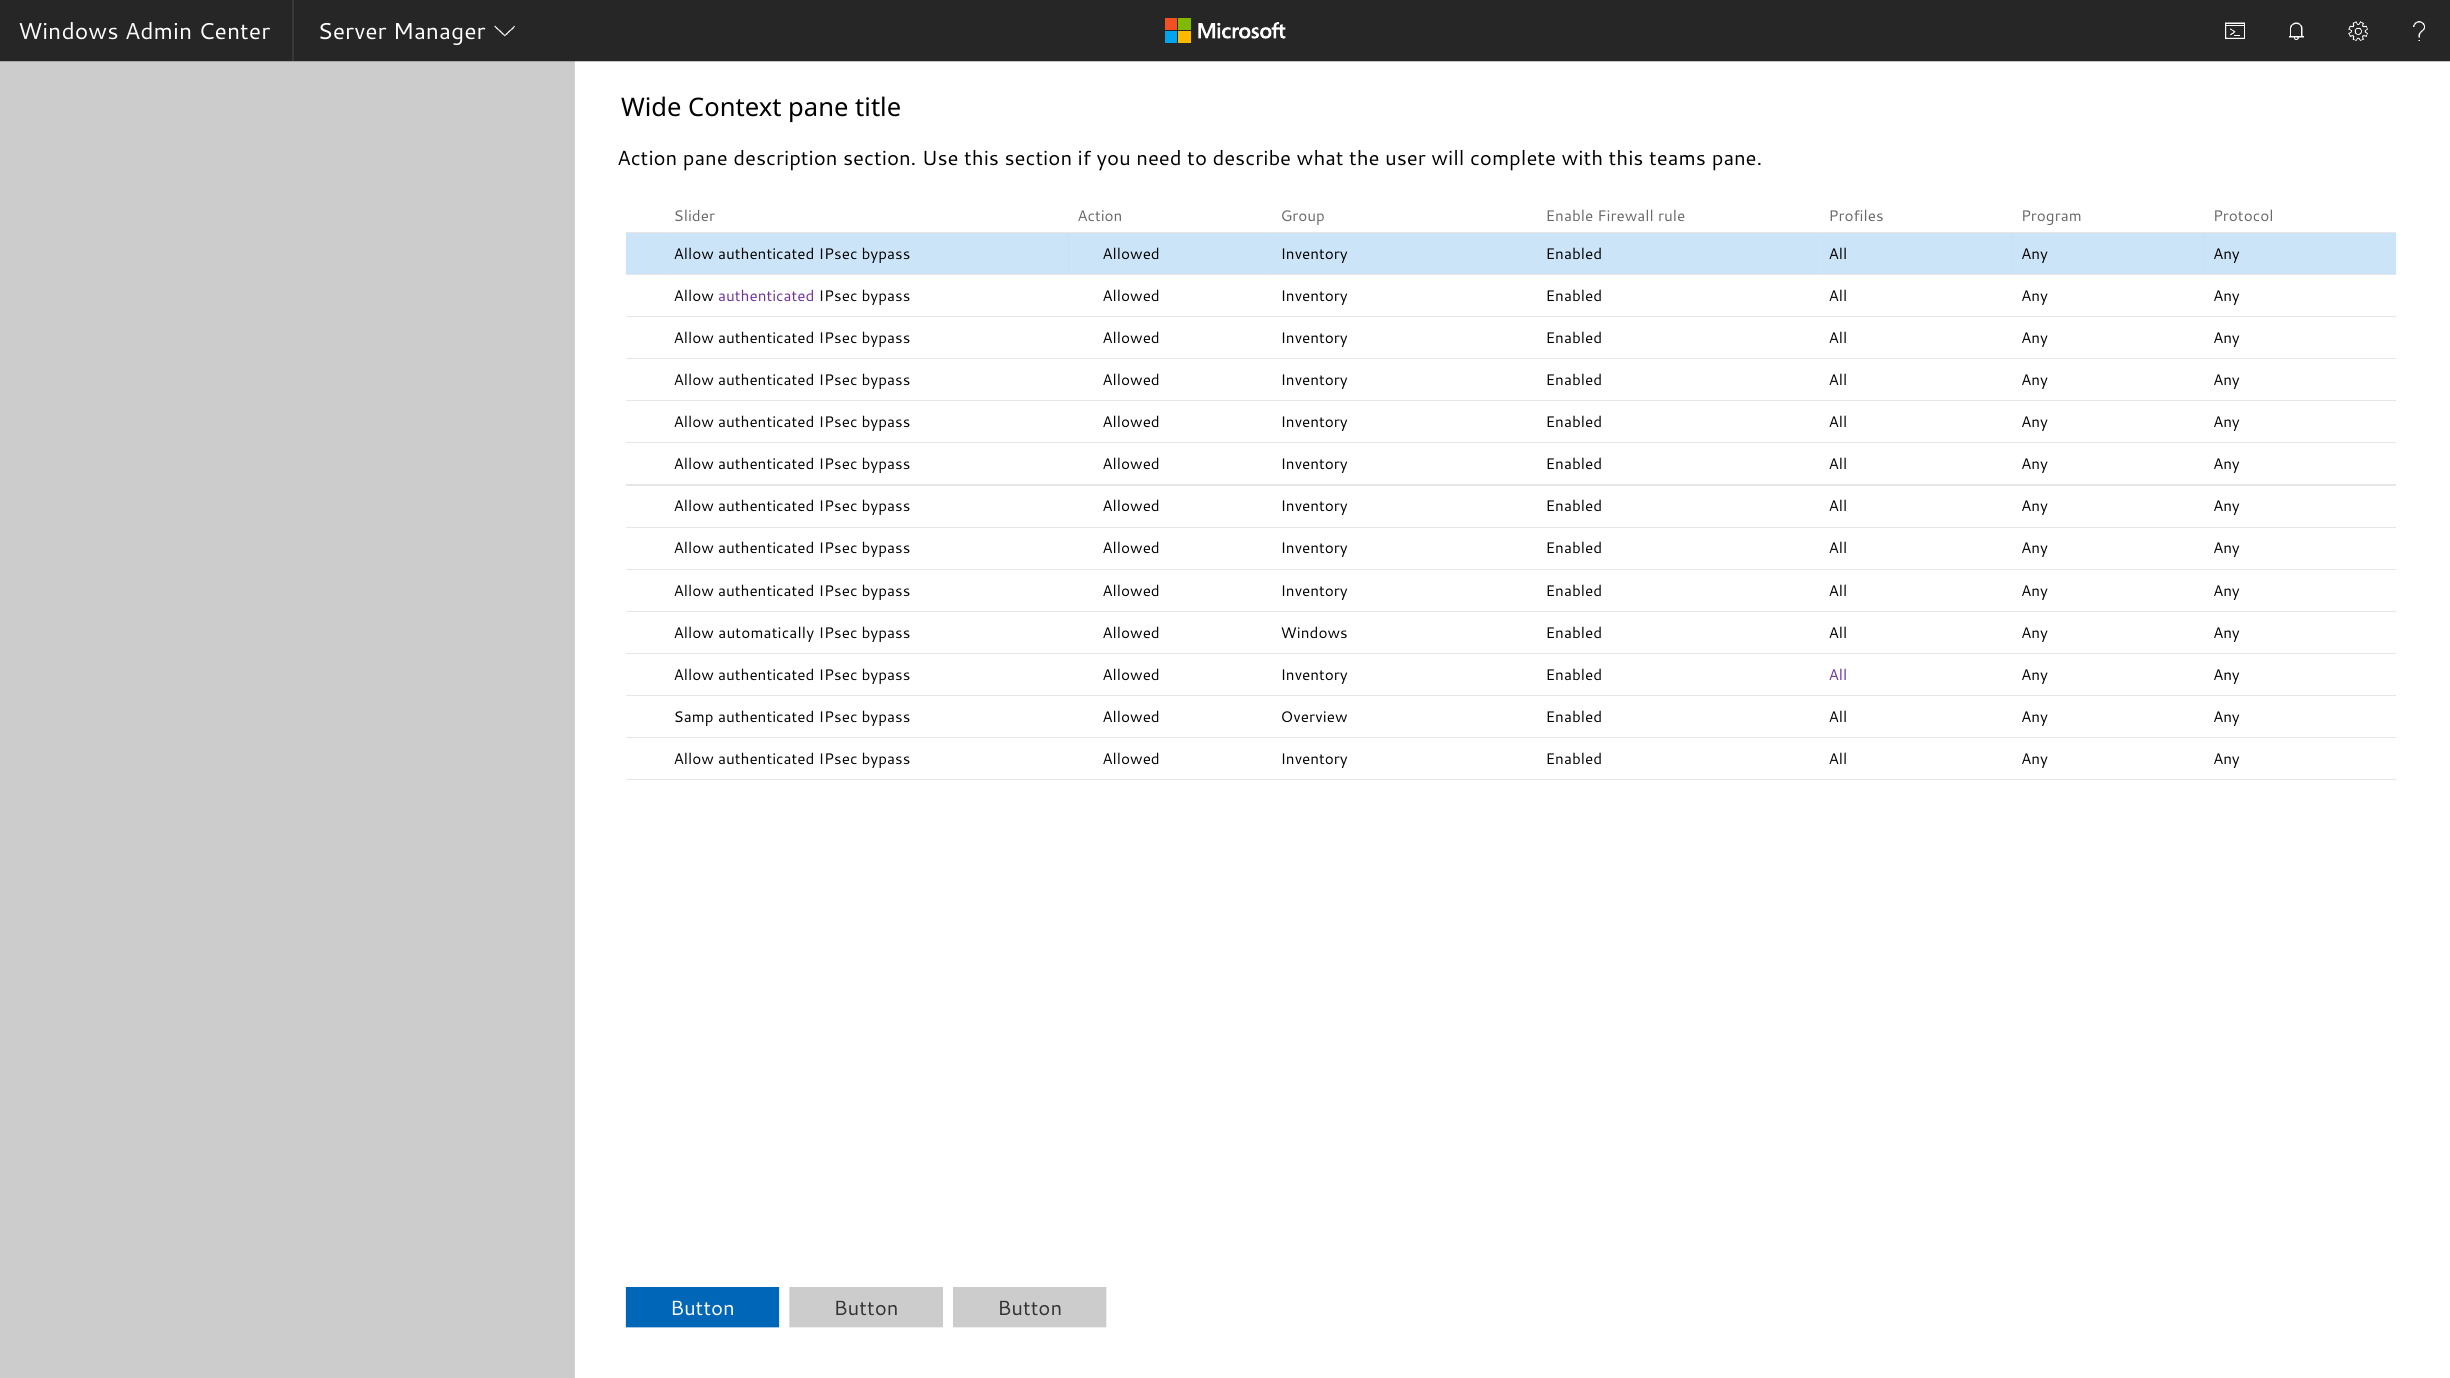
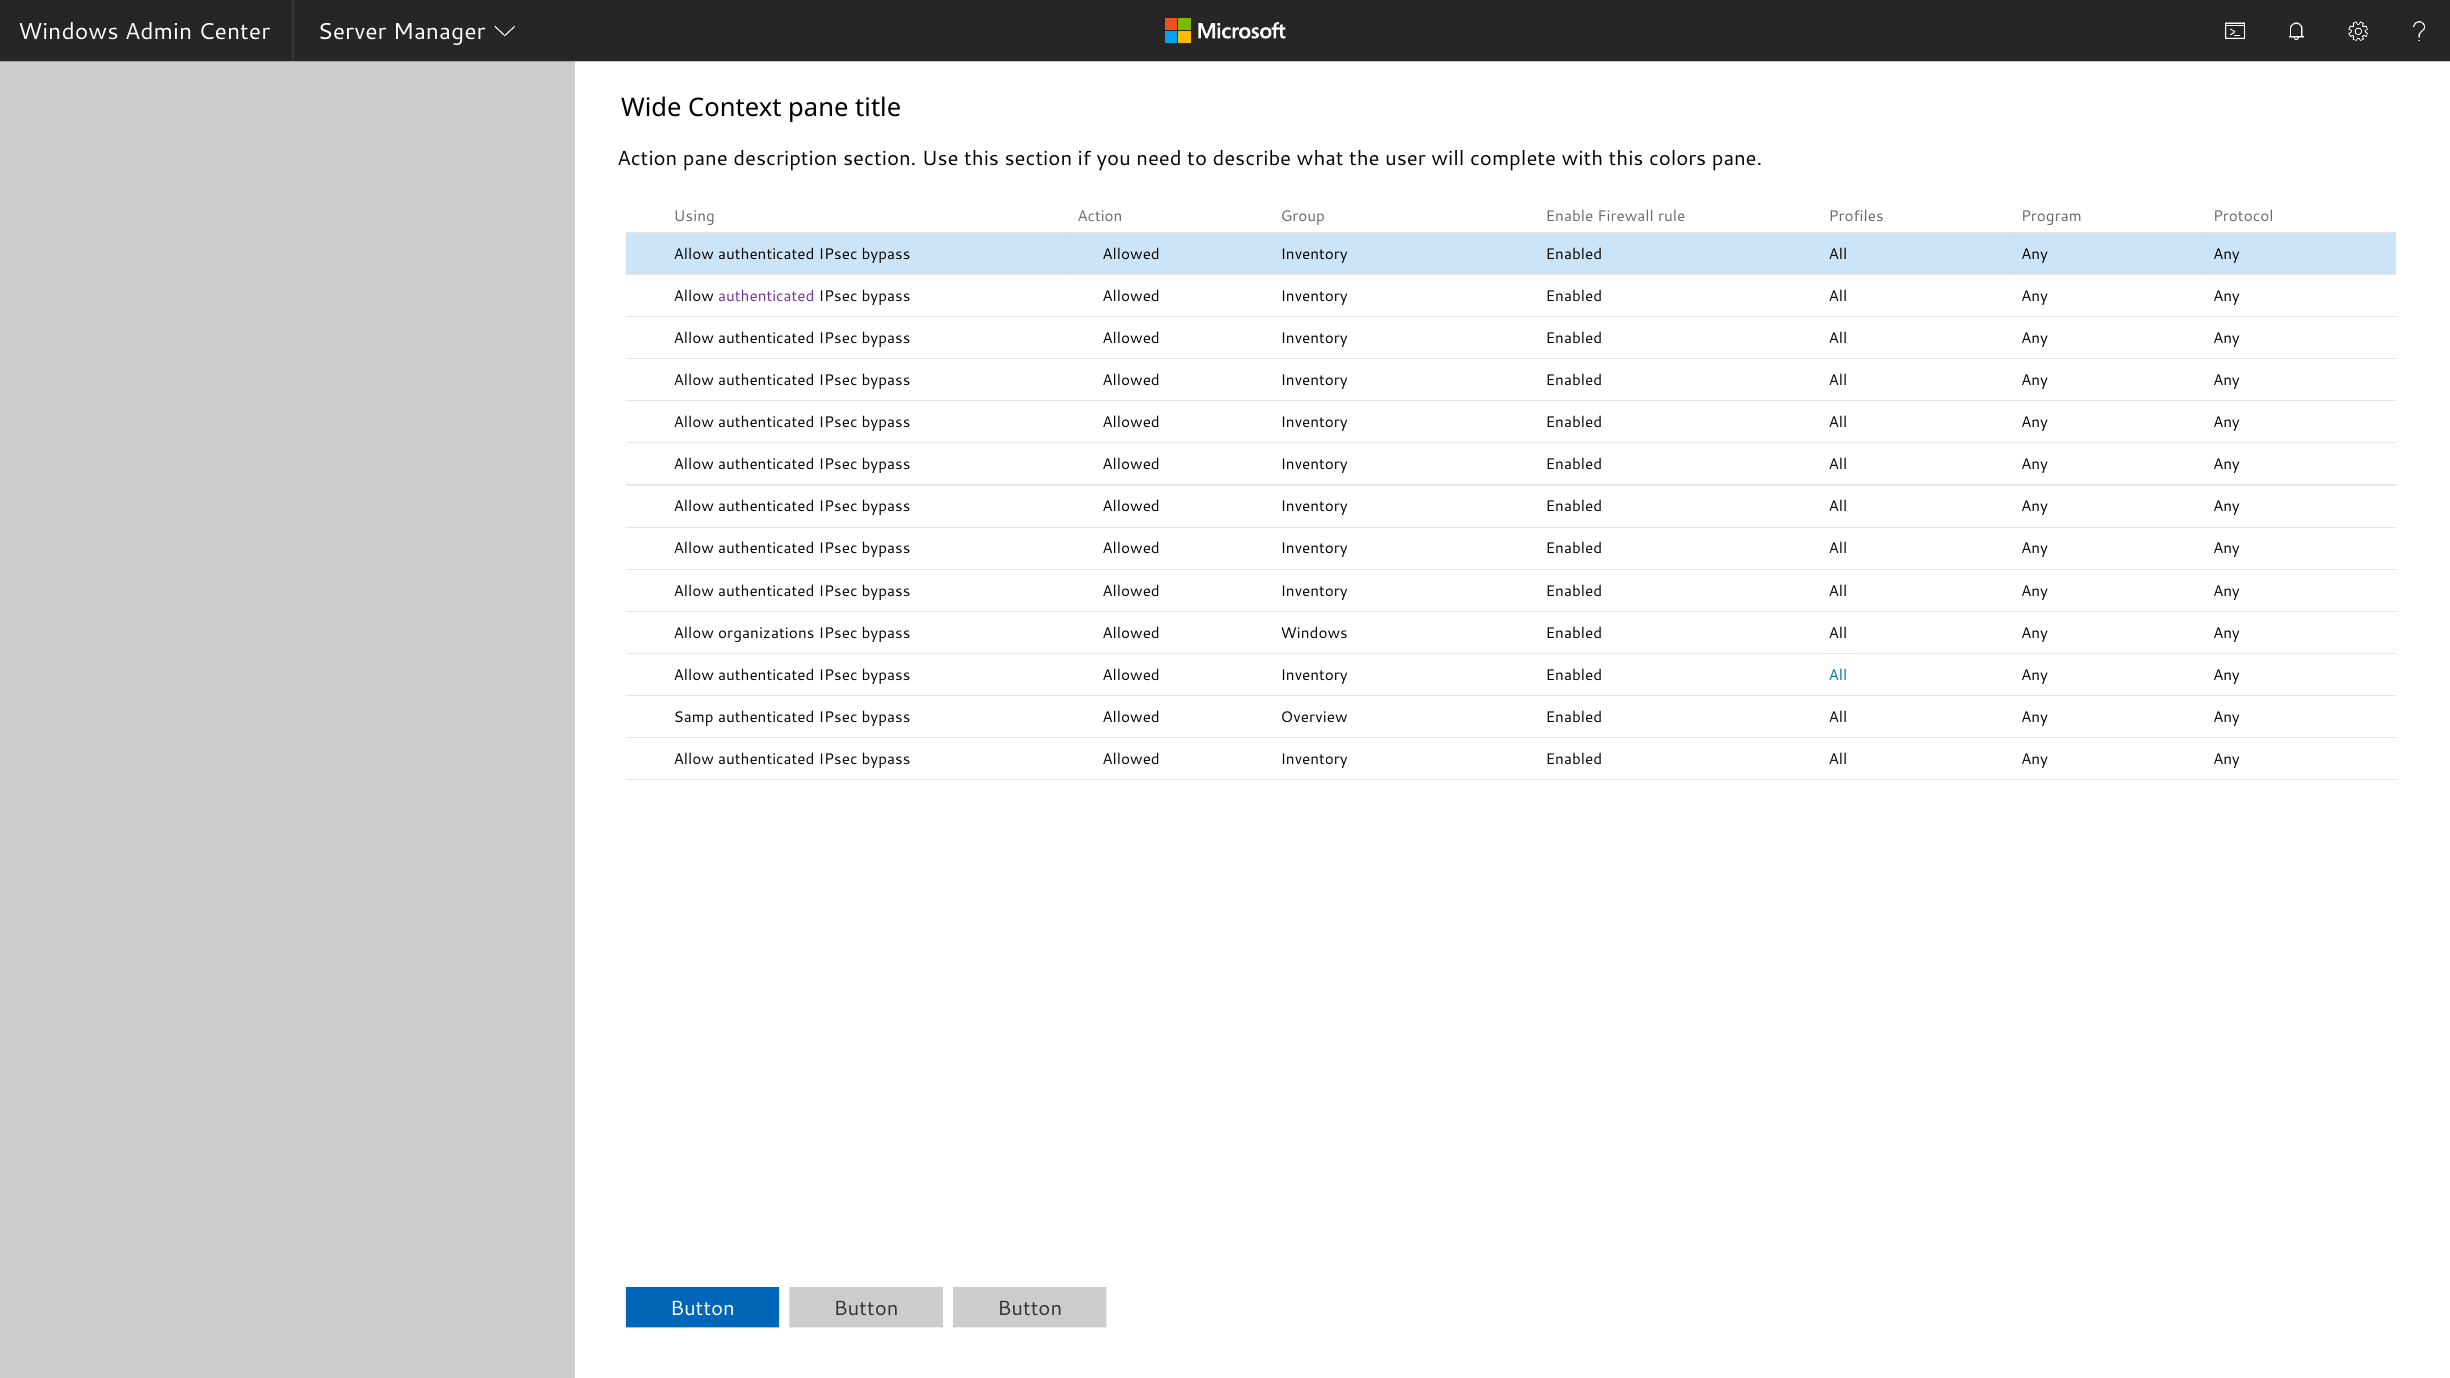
teams: teams -> colors (1678, 159)
Slider: Slider -> Using (694, 217)
automatically: automatically -> organizations (766, 633)
All colour: purple -> blue (1838, 675)
